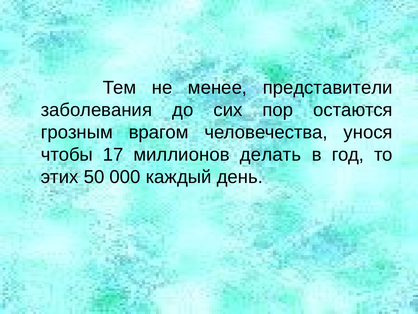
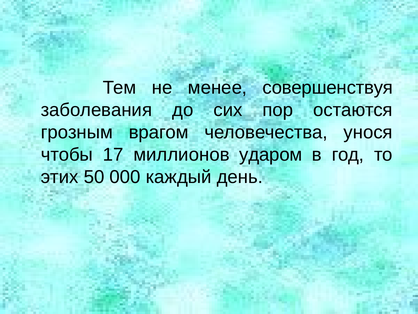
представители: представители -> совершенствуя (328, 88)
делать: делать -> ударом (271, 155)
